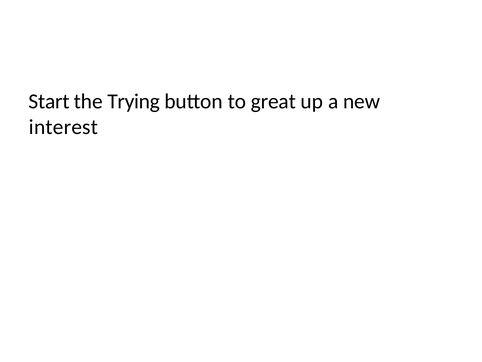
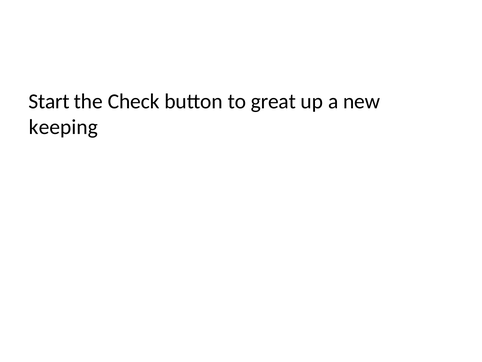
Trying: Trying -> Check (134, 101)
interest: interest -> keeping (63, 127)
